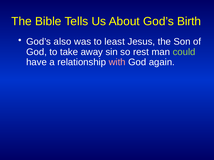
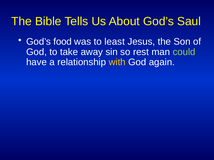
Birth: Birth -> Saul (189, 21)
also: also -> food (63, 42)
with colour: pink -> yellow (117, 62)
